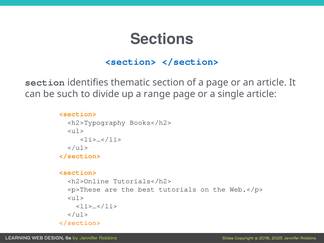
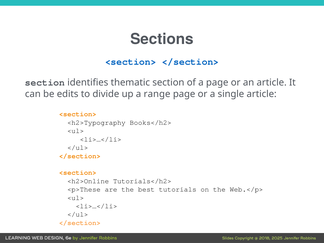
such: such -> edits (68, 94)
